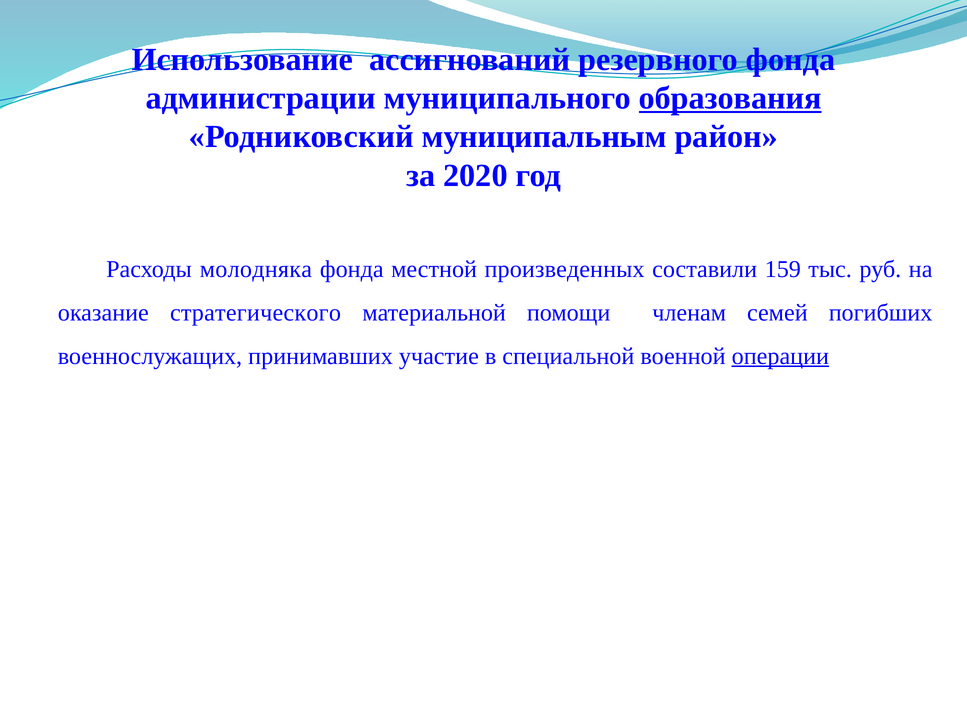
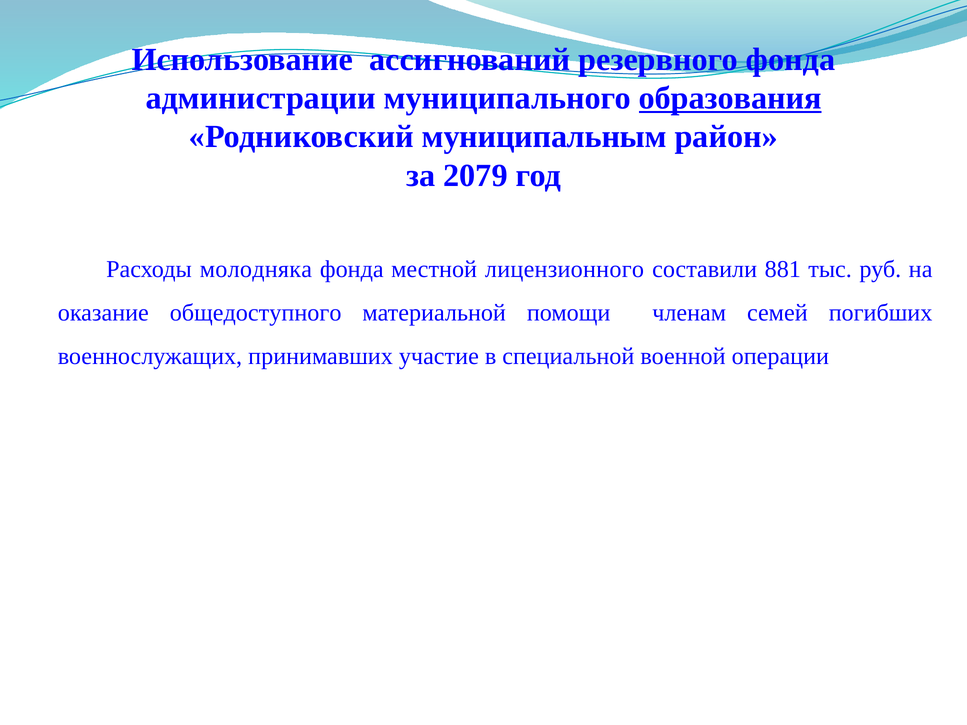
2020: 2020 -> 2079 (475, 175)
произведенных: произведенных -> лицензионного (564, 269)
159: 159 -> 881 (783, 269)
стратегического: стратегического -> общедоступного (256, 313)
операции underline: present -> none (780, 356)
